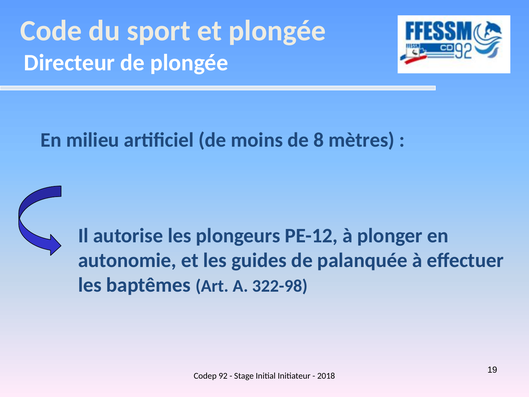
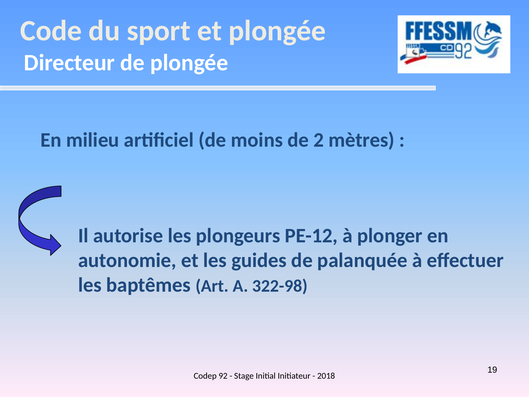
8: 8 -> 2 (319, 140)
